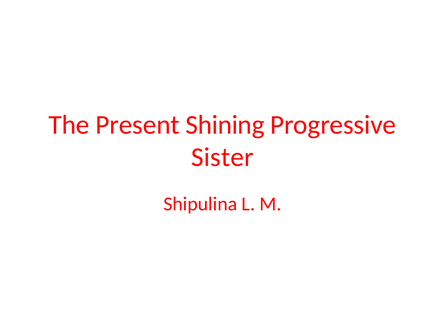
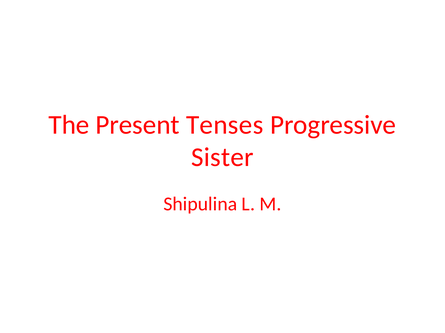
Shining: Shining -> Tenses (225, 125)
